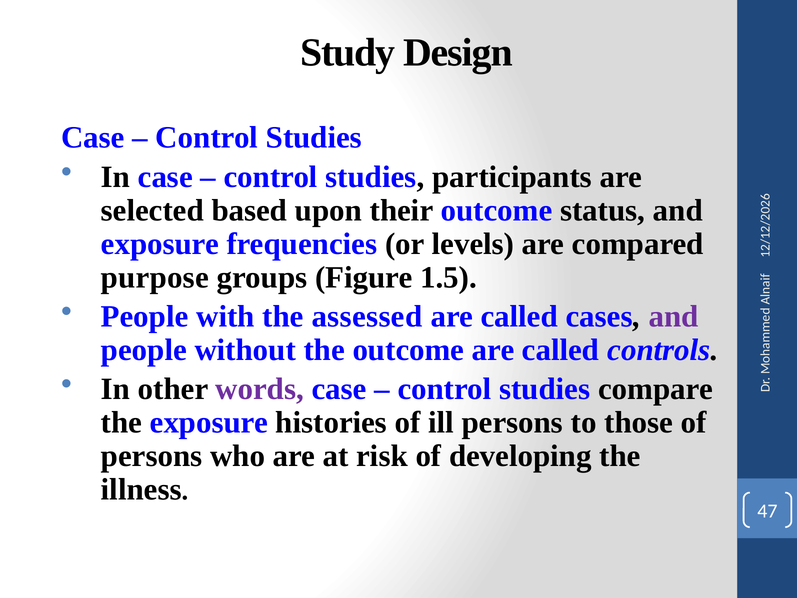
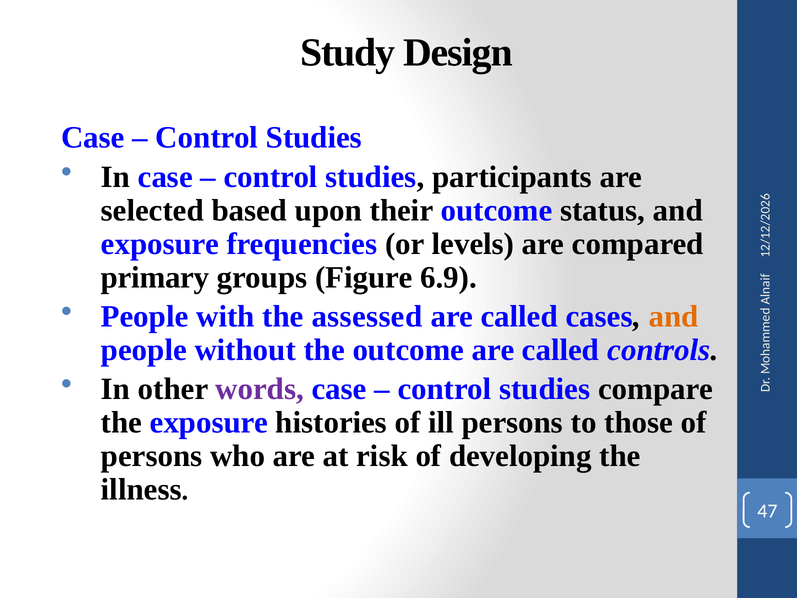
purpose: purpose -> primary (155, 277)
1.5: 1.5 -> 6.9 (448, 277)
and colour: purple -> orange (674, 316)
